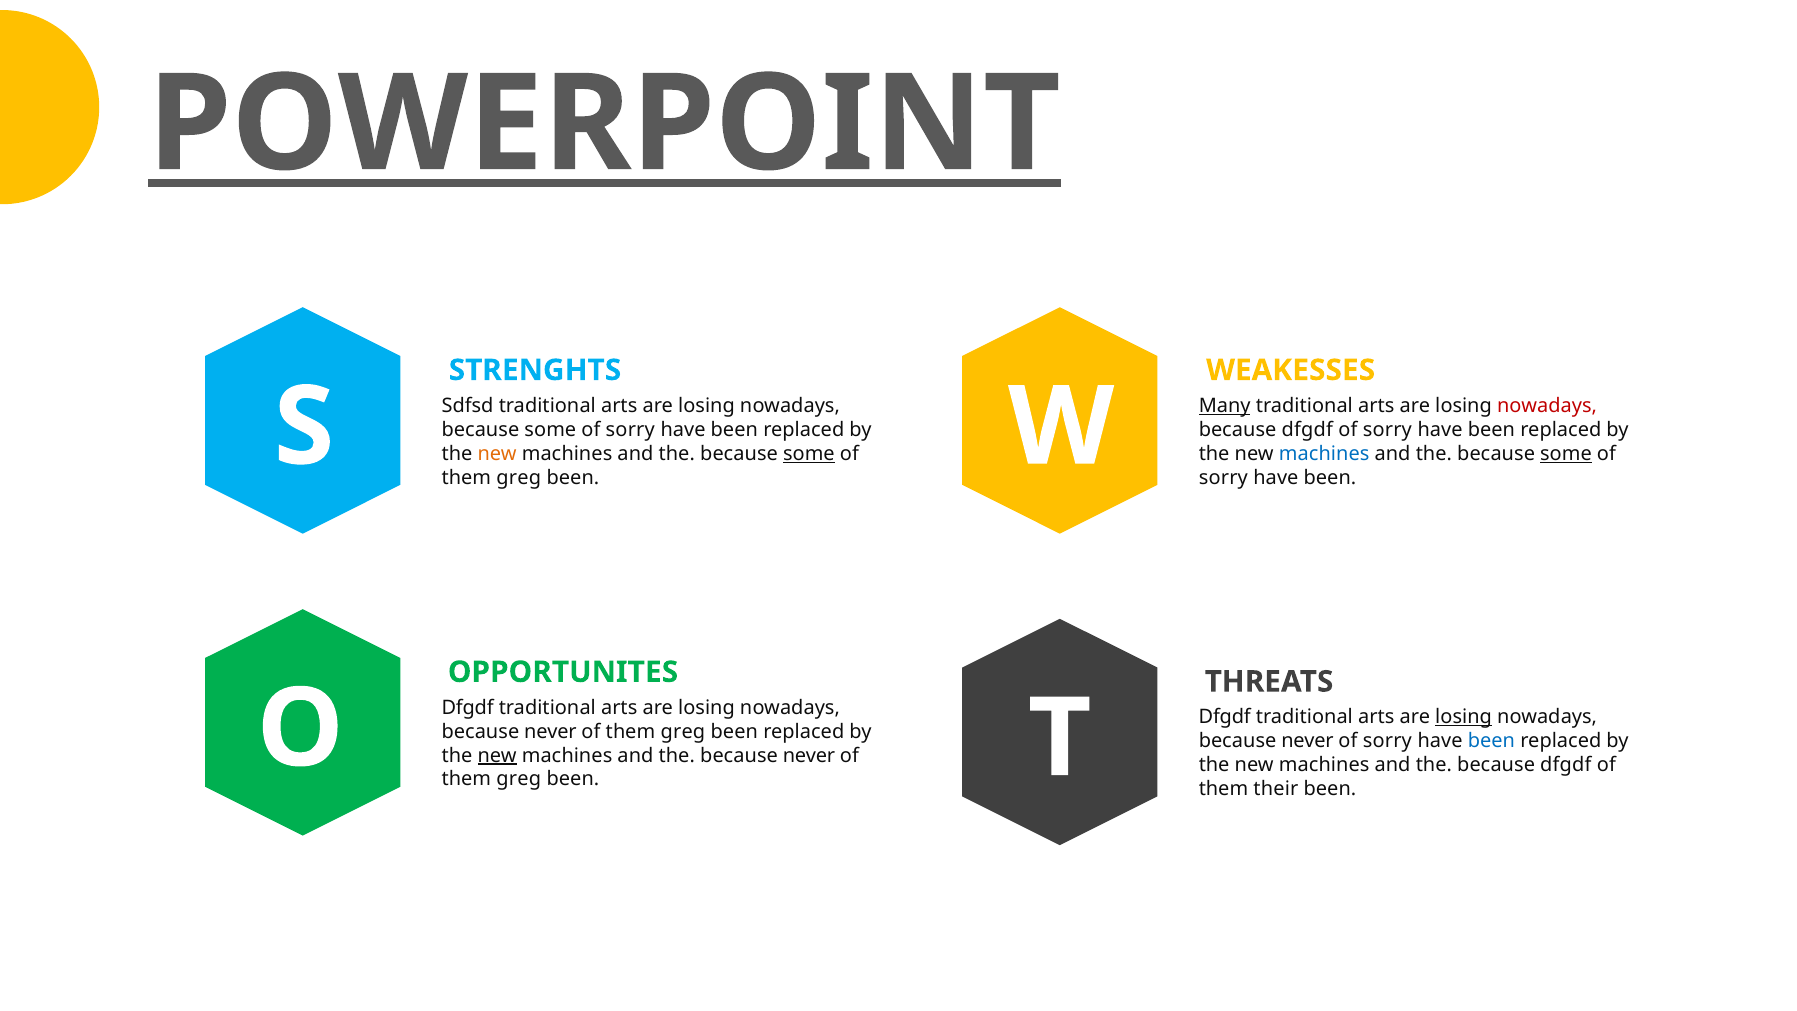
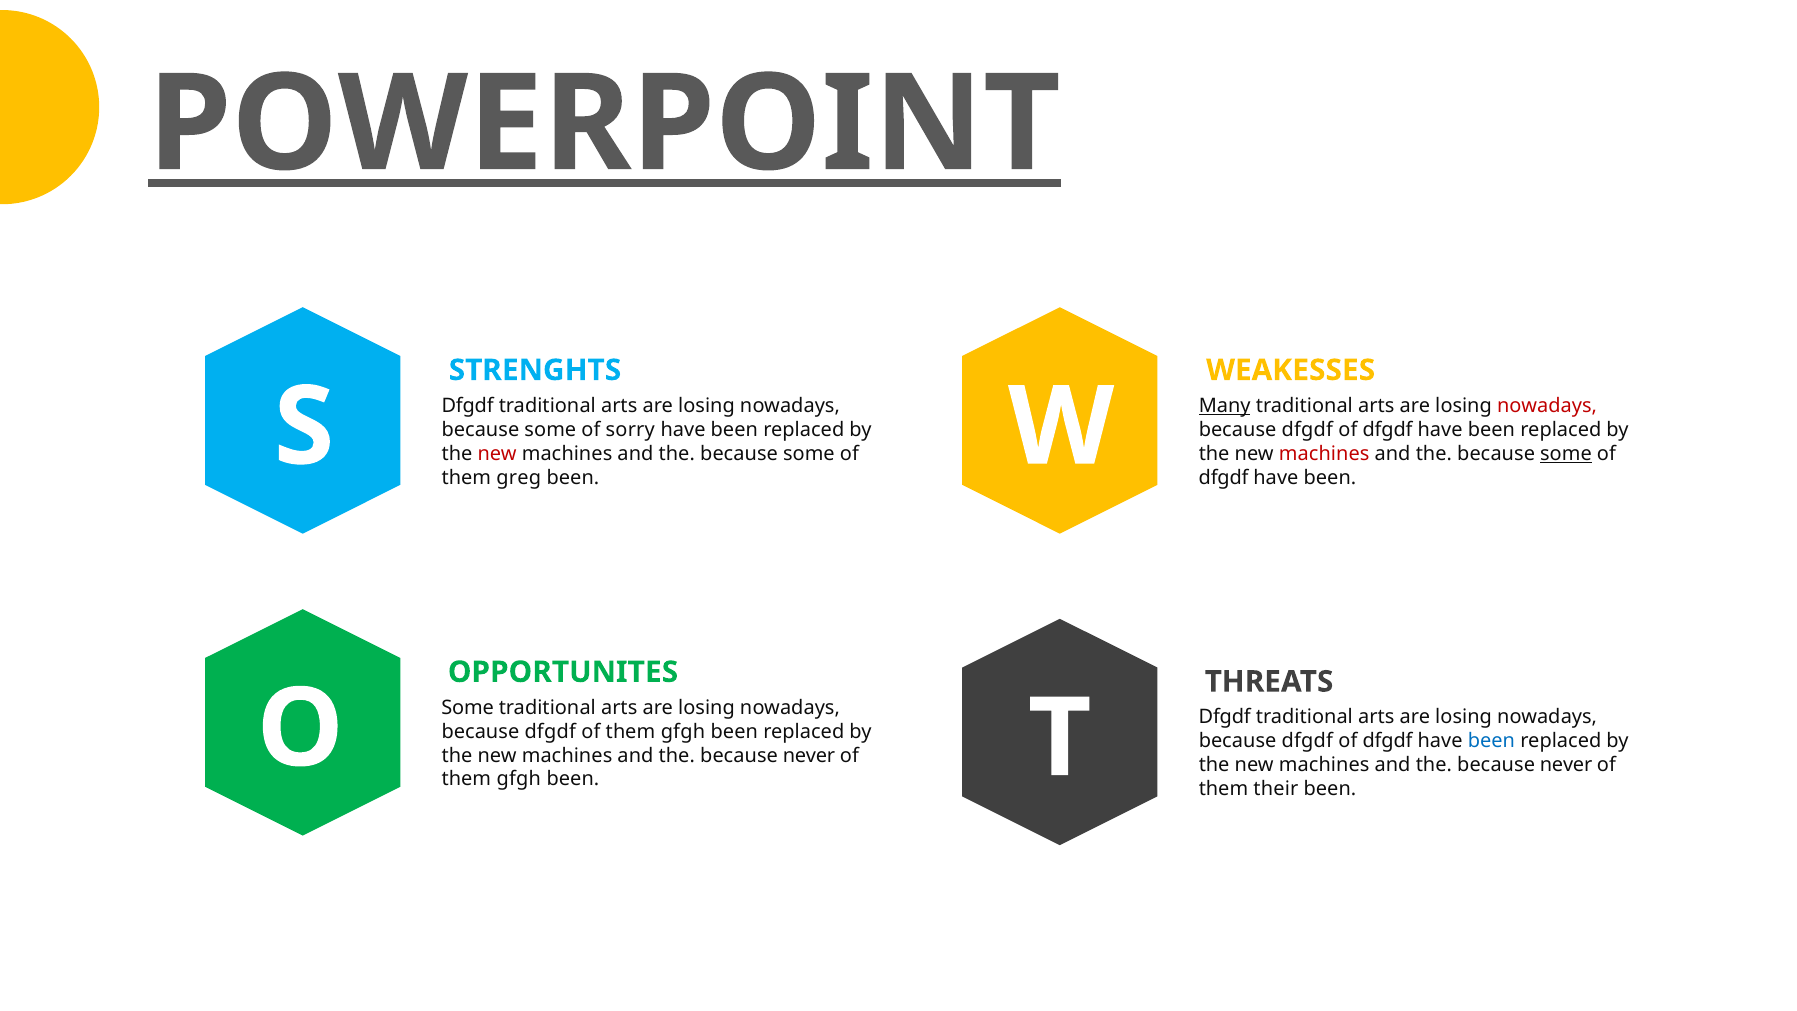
Sdfsd: Sdfsd -> Dfgdf (468, 406)
sorry: sorry -> dfgdf (1388, 430)
new colour: orange -> red (497, 454)
some underline: present -> none (809, 454)
machines colour: blue -> red (1324, 454)
sorry: sorry -> dfgdf (1224, 477)
Dfgdf: Dfgdf -> Some (468, 708)
losing underline: present -> none (1464, 717)
never: never -> dfgdf (550, 731)
greg: greg -> gfgh (683, 731)
never: never -> dfgdf (1307, 741)
sorry: sorry -> dfgdf (1388, 741)
new underline: present -> none (497, 755)
dfgdf: dfgdf -> never (1566, 765)
greg: greg -> gfgh (519, 779)
